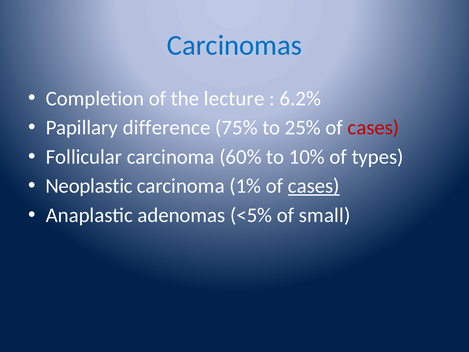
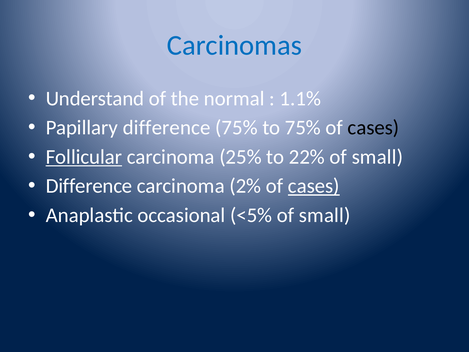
Completion: Completion -> Understand (95, 98)
lecture: lecture -> normal (234, 98)
6.2%: 6.2% -> 1.1% (300, 98)
to 25%: 25% -> 75% (303, 128)
cases colour: red -> black (373, 128)
Follicular underline: none -> present (84, 157)
60%: 60% -> 25% (240, 157)
10%: 10% -> 22% (307, 157)
types: types -> small (377, 157)
Neoplastic: Neoplastic -> Difference (89, 186)
1%: 1% -> 2% (245, 186)
adenomas: adenomas -> occasional (181, 215)
